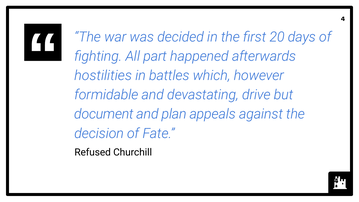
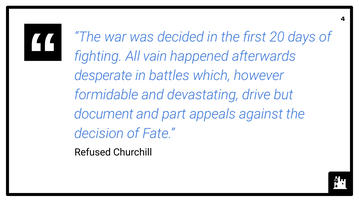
part: part -> vain (155, 56)
hostilities: hostilities -> desperate (103, 76)
plan: plan -> part (174, 114)
